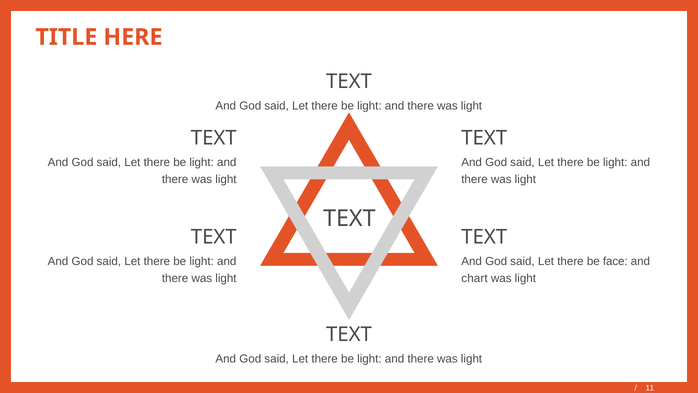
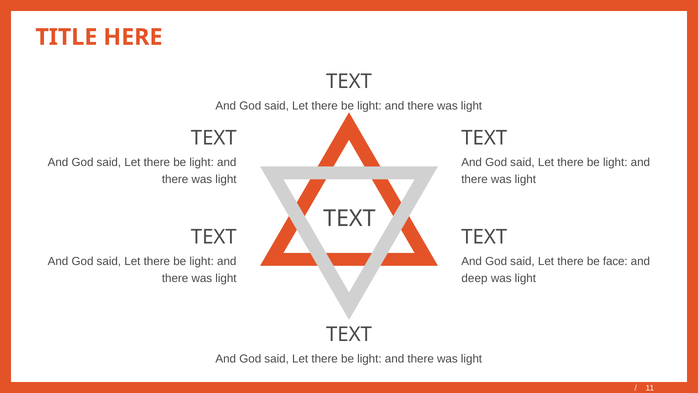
chart: chart -> deep (474, 278)
